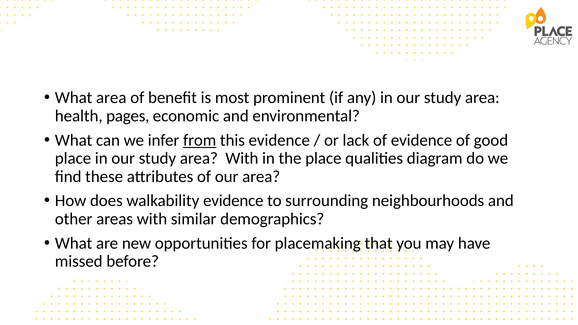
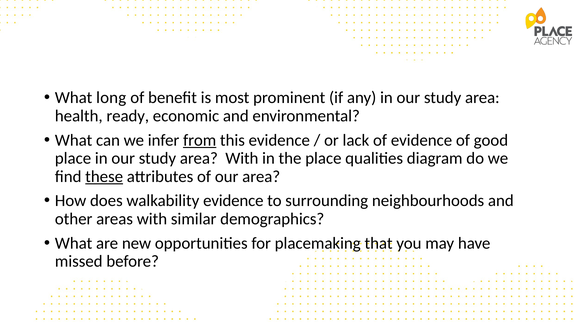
What area: area -> long (111, 98)
pages: pages -> ready (128, 116)
these underline: none -> present (104, 177)
